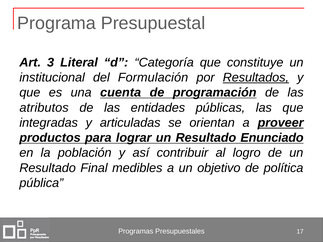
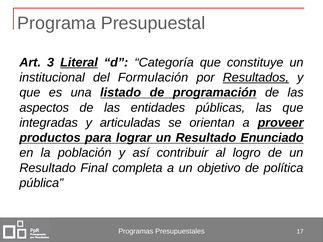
Literal underline: none -> present (79, 62)
cuenta: cuenta -> listado (121, 93)
atributos: atributos -> aspectos (44, 108)
medibles: medibles -> completa (137, 168)
